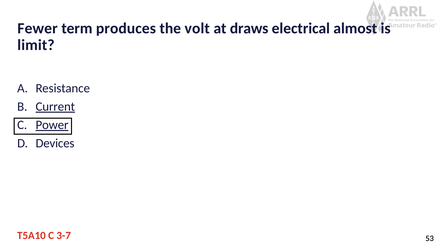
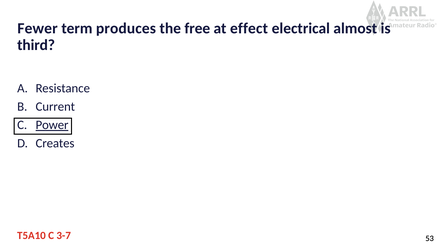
volt: volt -> free (197, 28)
draws: draws -> effect (249, 28)
limit: limit -> third (36, 45)
Current underline: present -> none (55, 107)
Devices: Devices -> Creates (55, 143)
